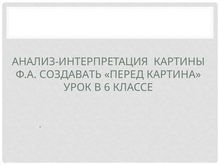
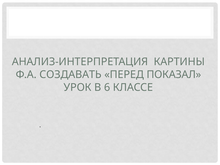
КАРТИНА: КАРТИНА -> ПОКАЗАЛ (174, 75)
